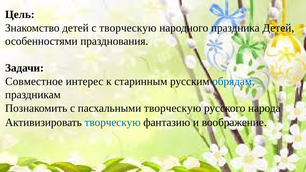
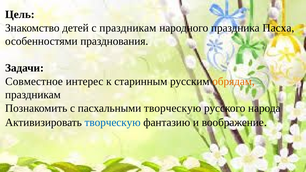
с творческую: творческую -> праздникам (128, 28)
праздника Детей: Детей -> Пасха (278, 28)
обрядам colour: blue -> orange (233, 81)
